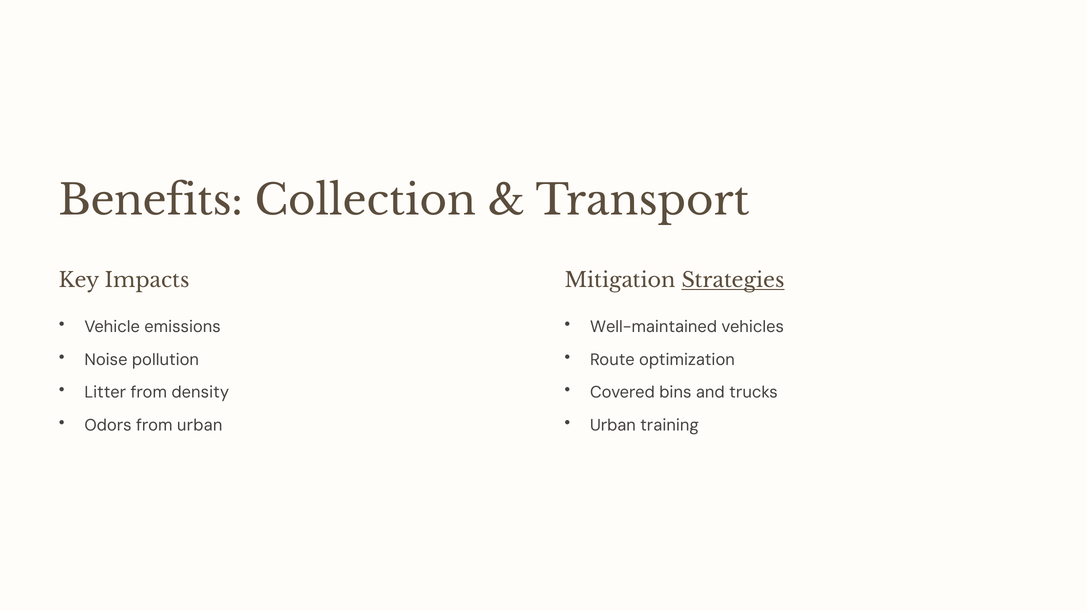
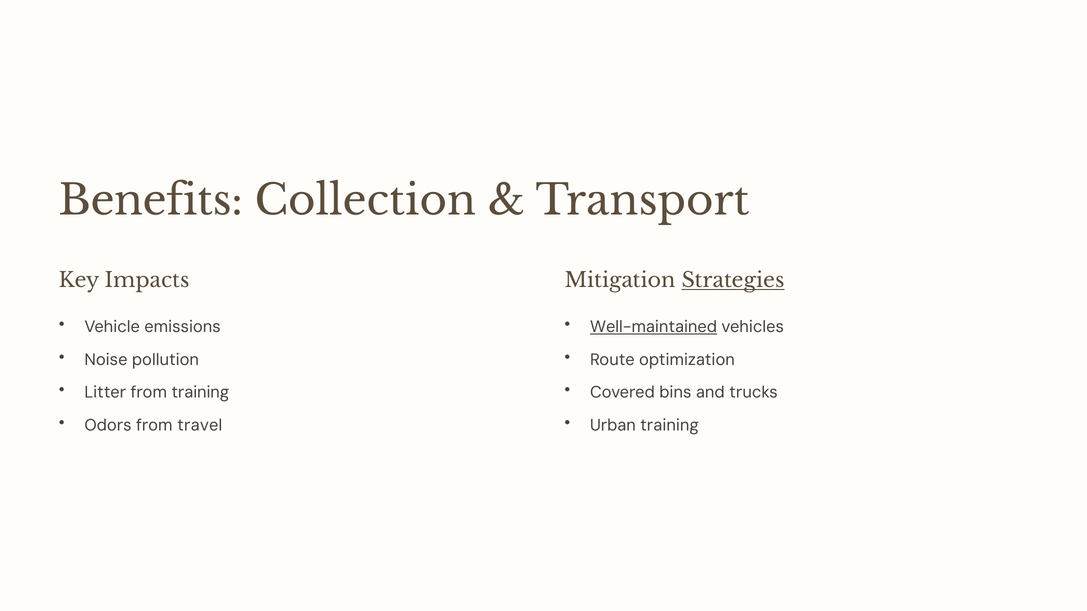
Well-maintained underline: none -> present (654, 327)
from density: density -> training (200, 393)
from urban: urban -> travel (200, 426)
